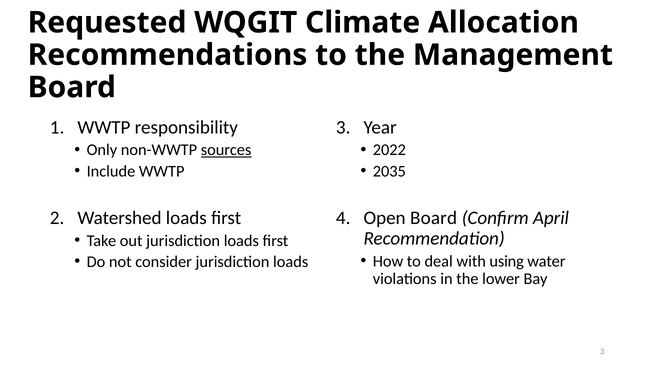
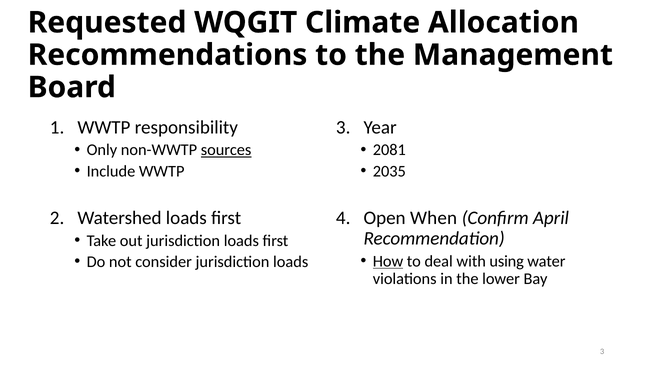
2022: 2022 -> 2081 (389, 150)
Open Board: Board -> When (434, 218)
How underline: none -> present (388, 261)
